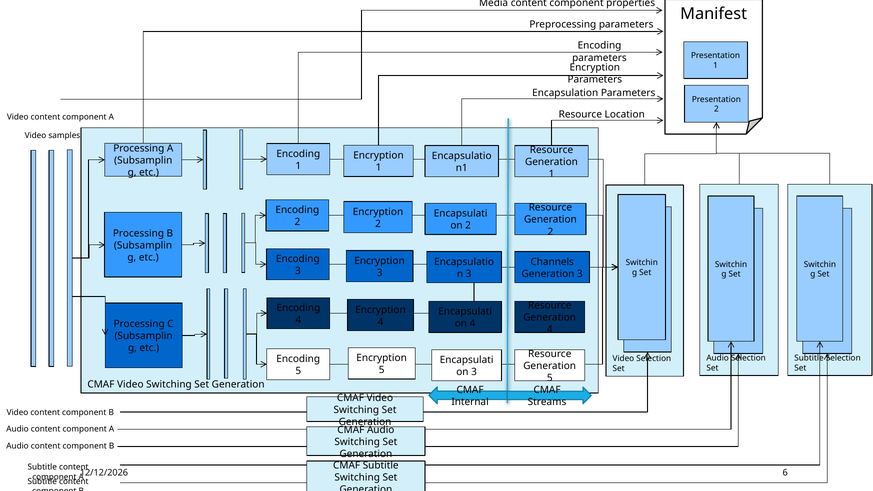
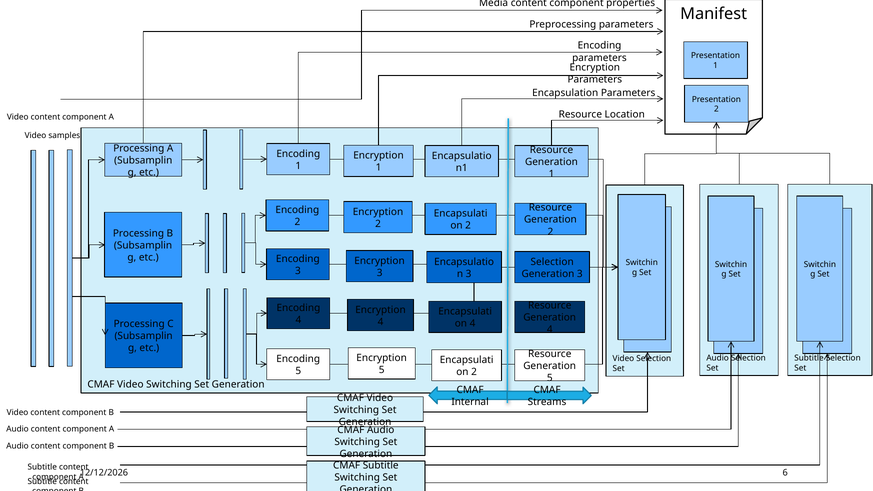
Channels: Channels -> Selection (552, 262)
3: 3 -> 2 (474, 372)
